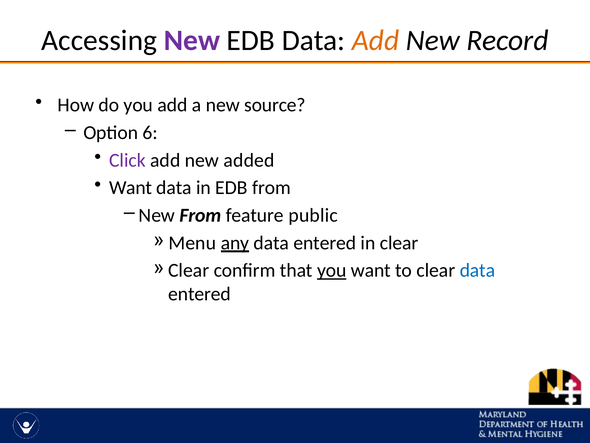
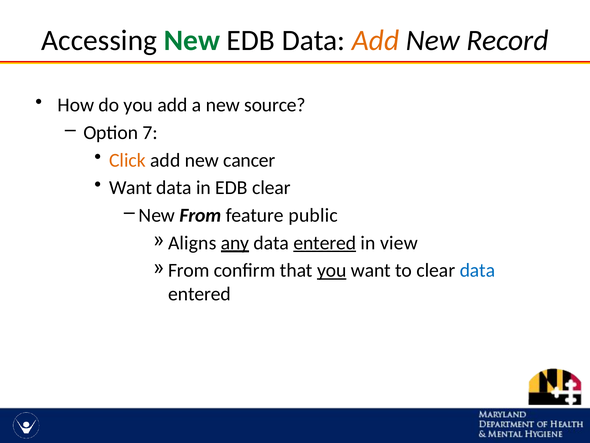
New colour: purple -> green (192, 40)
6: 6 -> 7 (150, 133)
Click colour: purple -> orange (128, 160)
added: added -> cancer (249, 160)
EDB from: from -> clear (271, 188)
Menu: Menu -> Aligns (192, 243)
entered underline: none -> present (325, 243)
in clear: clear -> view (399, 243)
Clear: Clear -> From (189, 270)
